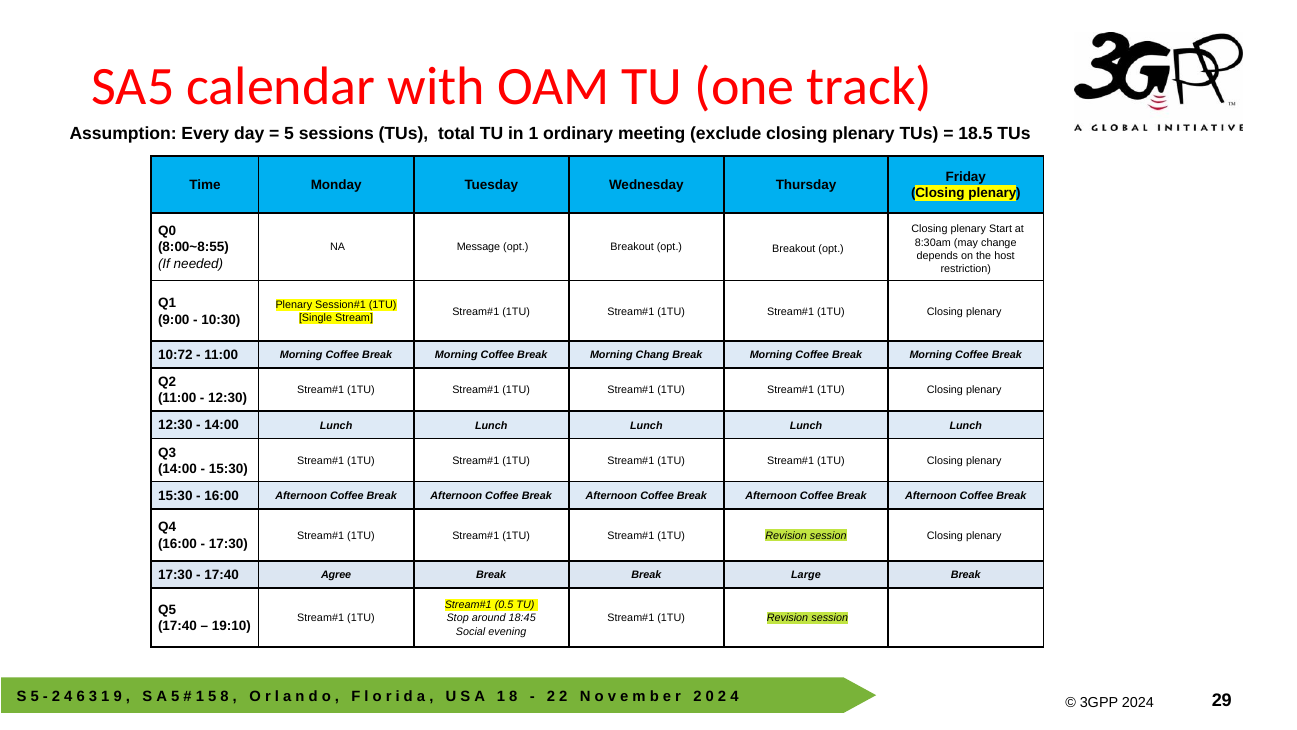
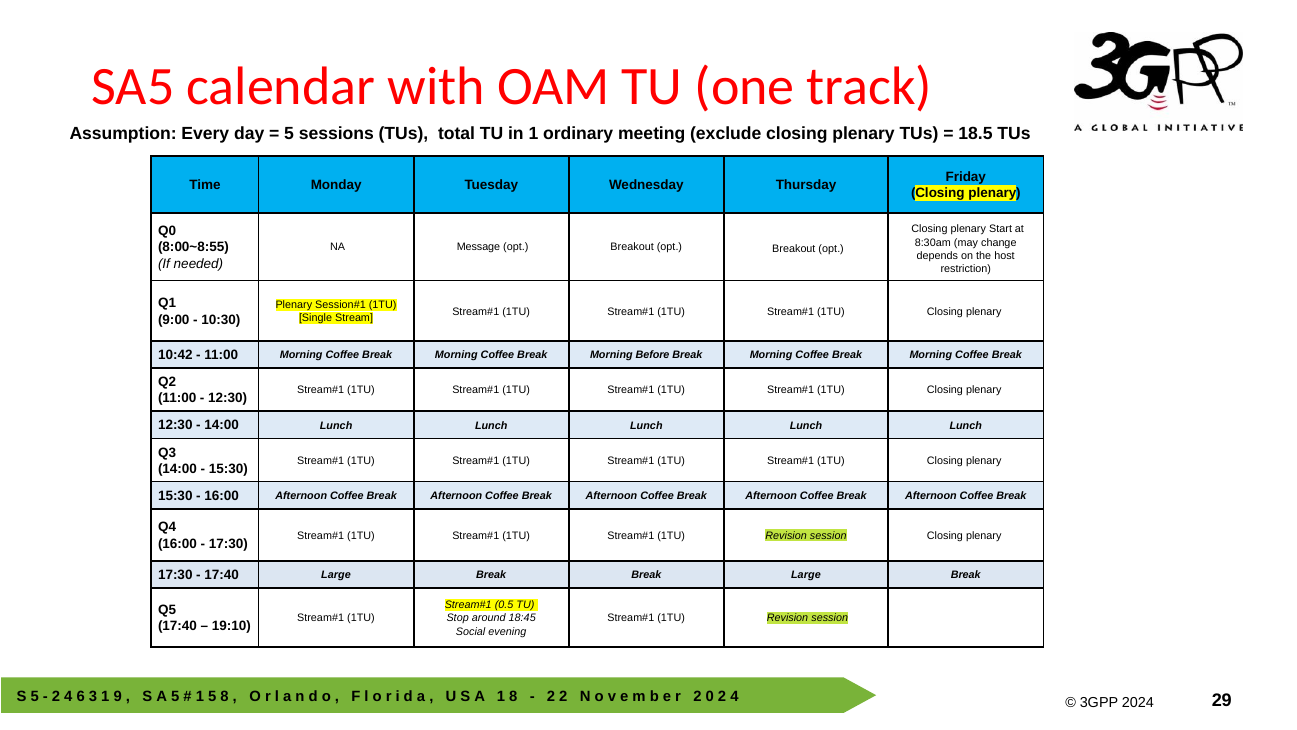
10:72: 10:72 -> 10:42 (175, 355)
Chang: Chang -> Before (653, 355)
17:40 Agree: Agree -> Large (336, 575)
